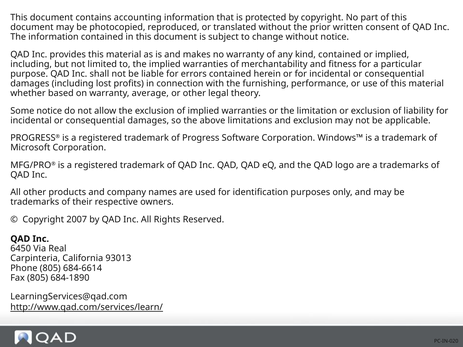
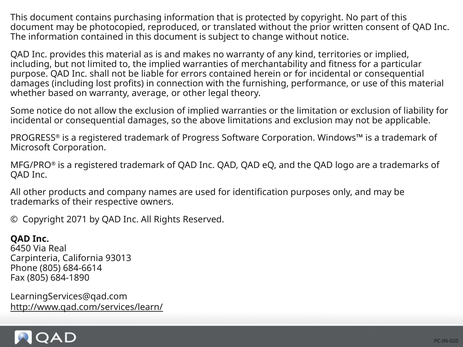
accounting: accounting -> purchasing (138, 18)
kind contained: contained -> territories (340, 54)
2007: 2007 -> 2071 (77, 220)
